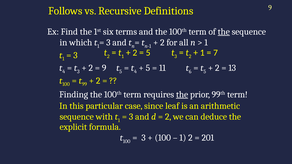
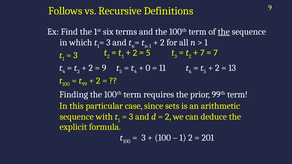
1: 1 -> 7 (202, 53)
5: 5 -> 0 (148, 68)
the underline: present -> none (182, 95)
leaf: leaf -> sets (172, 106)
